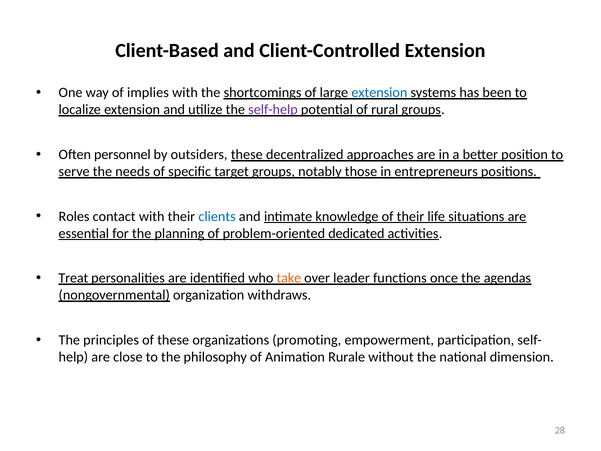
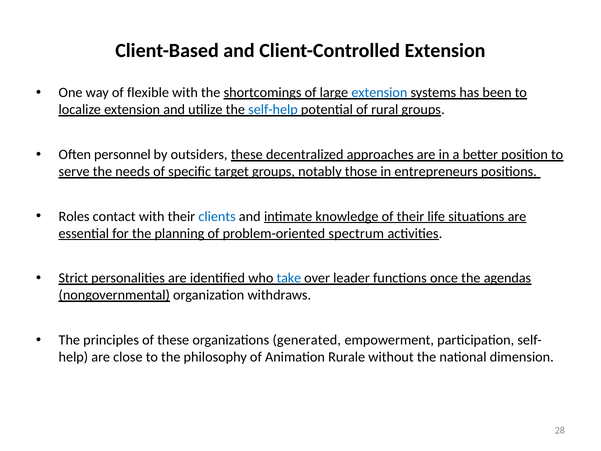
implies: implies -> flexible (148, 93)
self-help colour: purple -> blue (273, 110)
dedicated: dedicated -> spectrum (356, 233)
Treat: Treat -> Strict (73, 278)
take colour: orange -> blue (289, 278)
promoting: promoting -> generated (307, 340)
